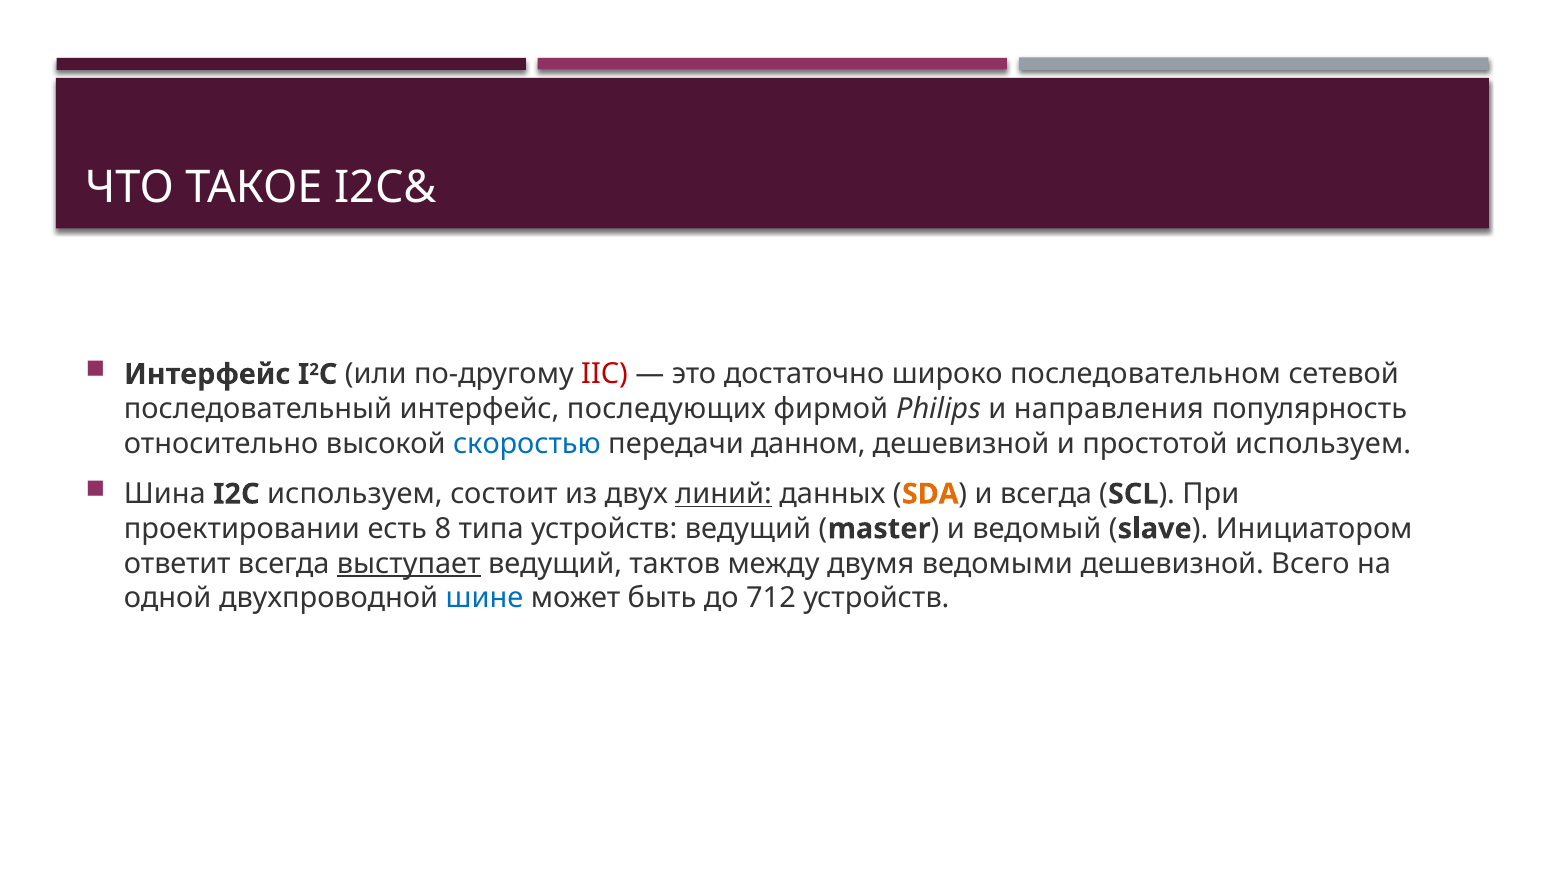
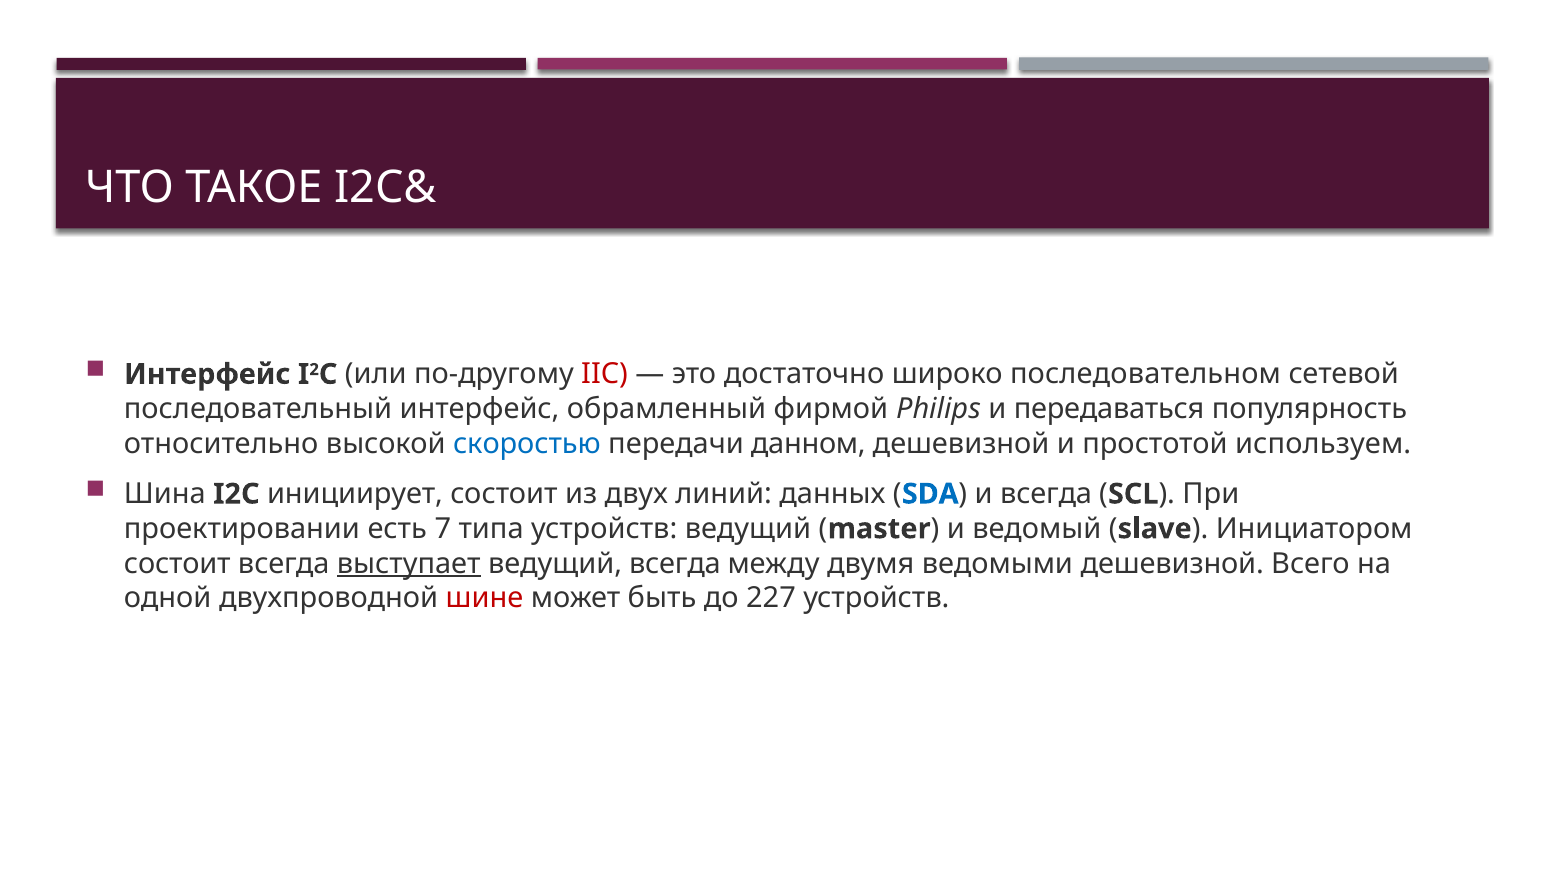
последующих: последующих -> обрамленный (667, 409)
направления: направления -> передаваться (1109, 409)
I2C используем: используем -> инициирует (355, 494)
линий underline: present -> none (724, 494)
SDA colour: orange -> blue (930, 494)
8: 8 -> 7 (443, 529)
ответит: ответит -> состоит (177, 564)
ведущий тактов: тактов -> всегда (675, 564)
шине colour: blue -> red (485, 598)
712: 712 -> 227 (771, 598)
